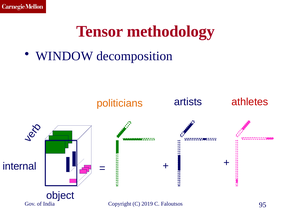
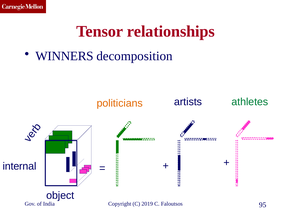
methodology: methodology -> relationships (171, 31)
WINDOW: WINDOW -> WINNERS (64, 56)
athletes colour: red -> green (250, 102)
